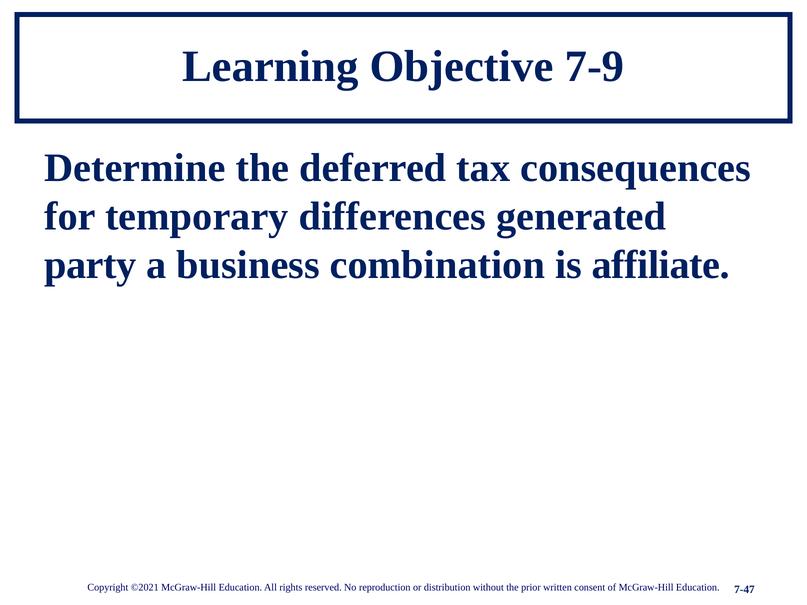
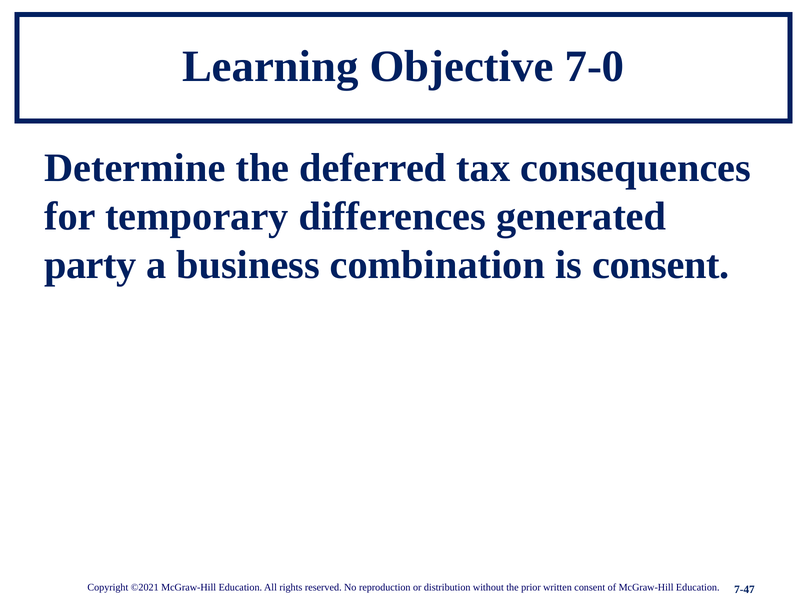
7-9: 7-9 -> 7-0 (595, 67)
is affiliate: affiliate -> consent (661, 265)
